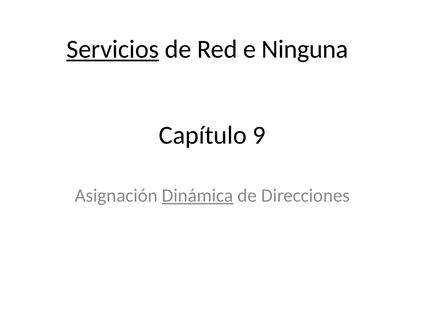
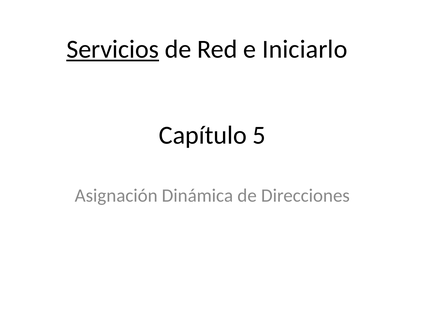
Ninguna: Ninguna -> Iniciarlo (305, 49)
9: 9 -> 5 (259, 135)
Dinámica underline: present -> none (198, 195)
